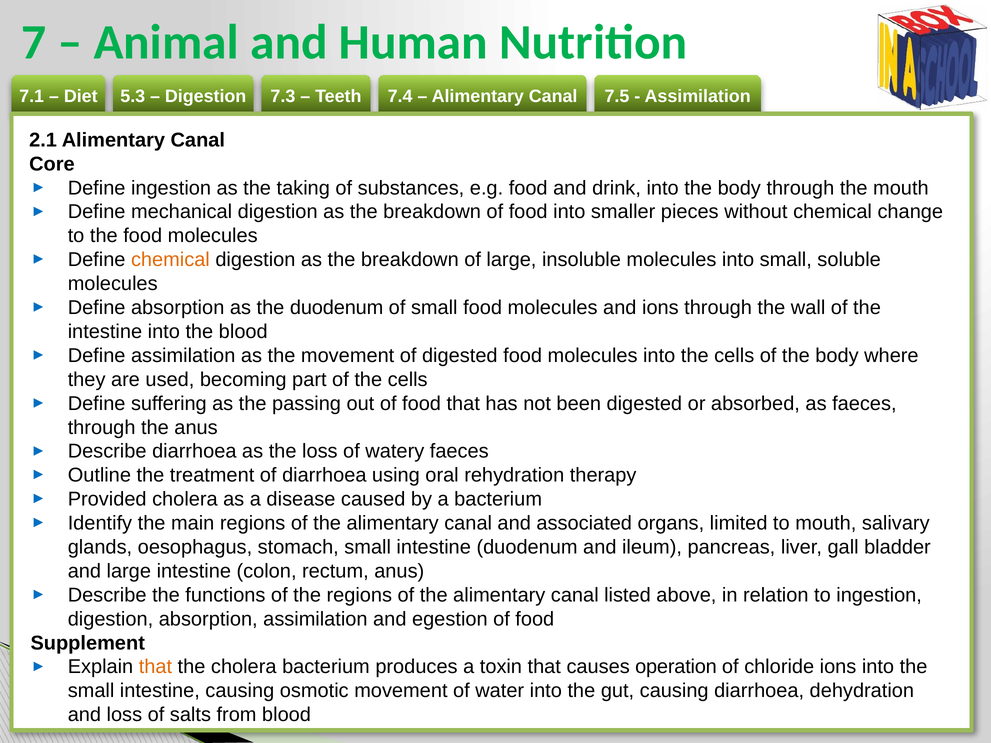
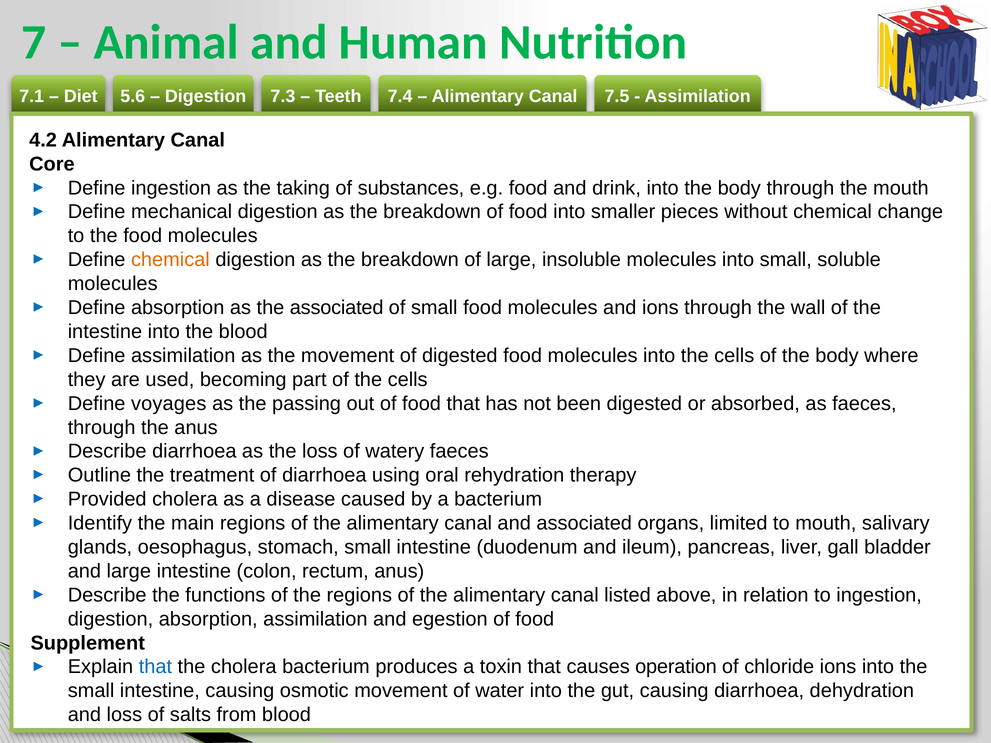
5.3: 5.3 -> 5.6 (133, 97)
2.1: 2.1 -> 4.2 (43, 140)
the duodenum: duodenum -> associated (337, 308)
suffering: suffering -> voyages (169, 404)
that colour: orange -> blue (155, 667)
